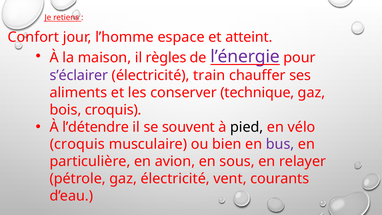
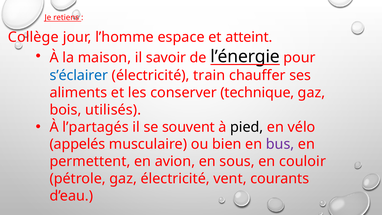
Confort: Confort -> Collège (33, 37)
règles: règles -> savoir (166, 58)
l’énergie colour: purple -> black (245, 57)
s’éclairer colour: purple -> blue (79, 75)
bois croquis: croquis -> utilisés (113, 110)
l’détendre: l’détendre -> l’partagés (96, 127)
croquis: croquis -> appelés (77, 144)
particulière: particulière -> permettent (90, 161)
relayer: relayer -> couloir (302, 161)
